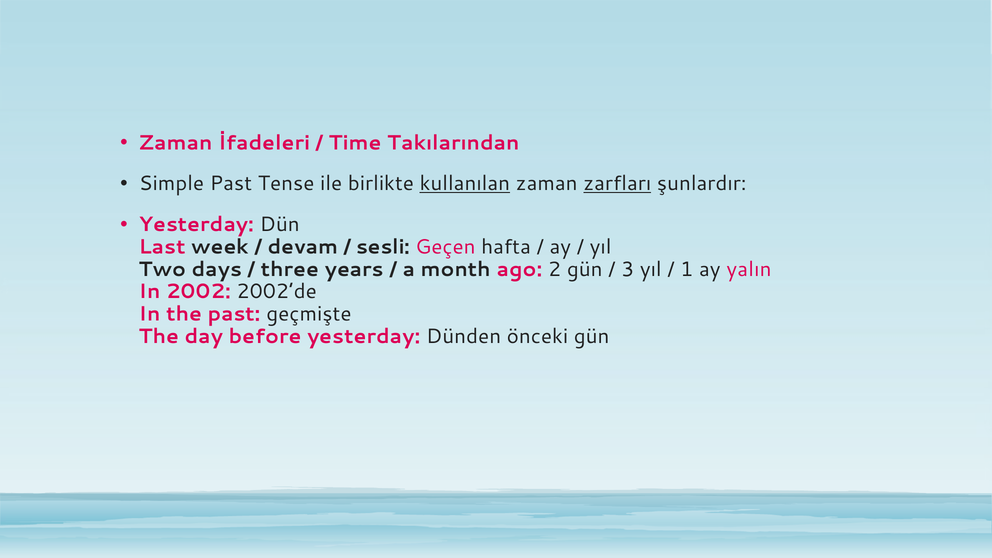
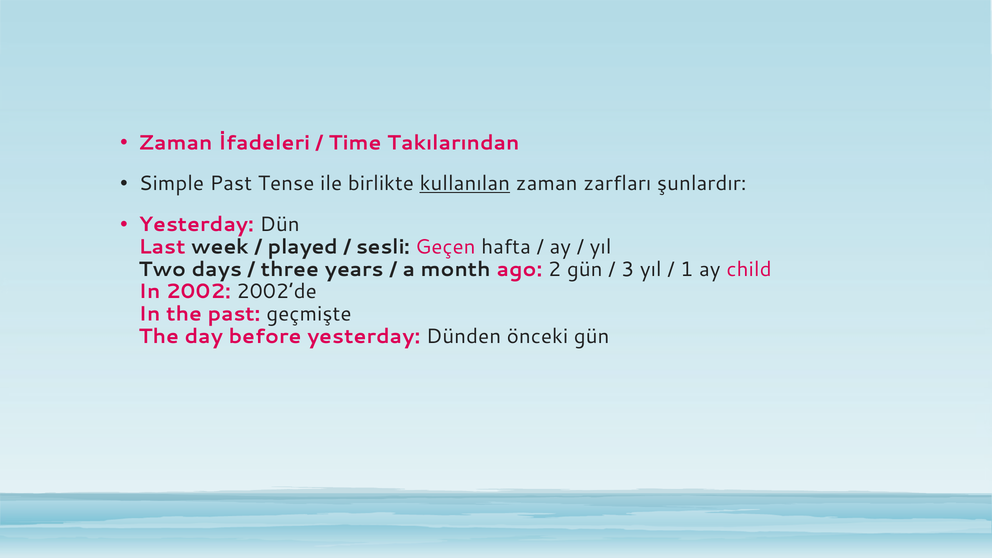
zarfları underline: present -> none (617, 184)
devam: devam -> played (303, 247)
yalın: yalın -> child (749, 269)
